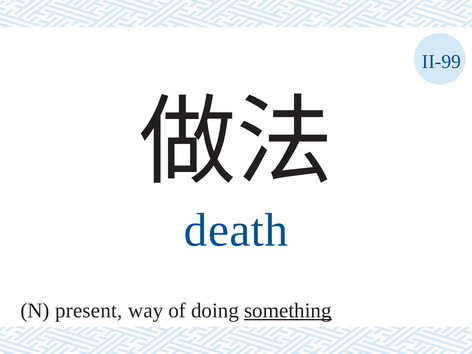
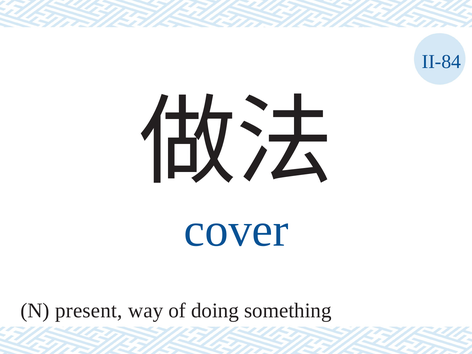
II-99: II-99 -> II-84 (441, 62)
death: death -> cover (236, 230)
something underline: present -> none (288, 311)
